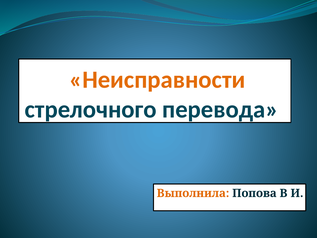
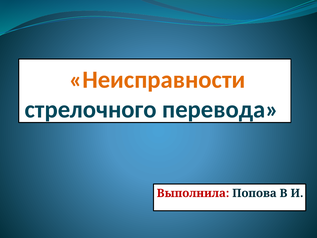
Выполнила colour: orange -> red (193, 193)
